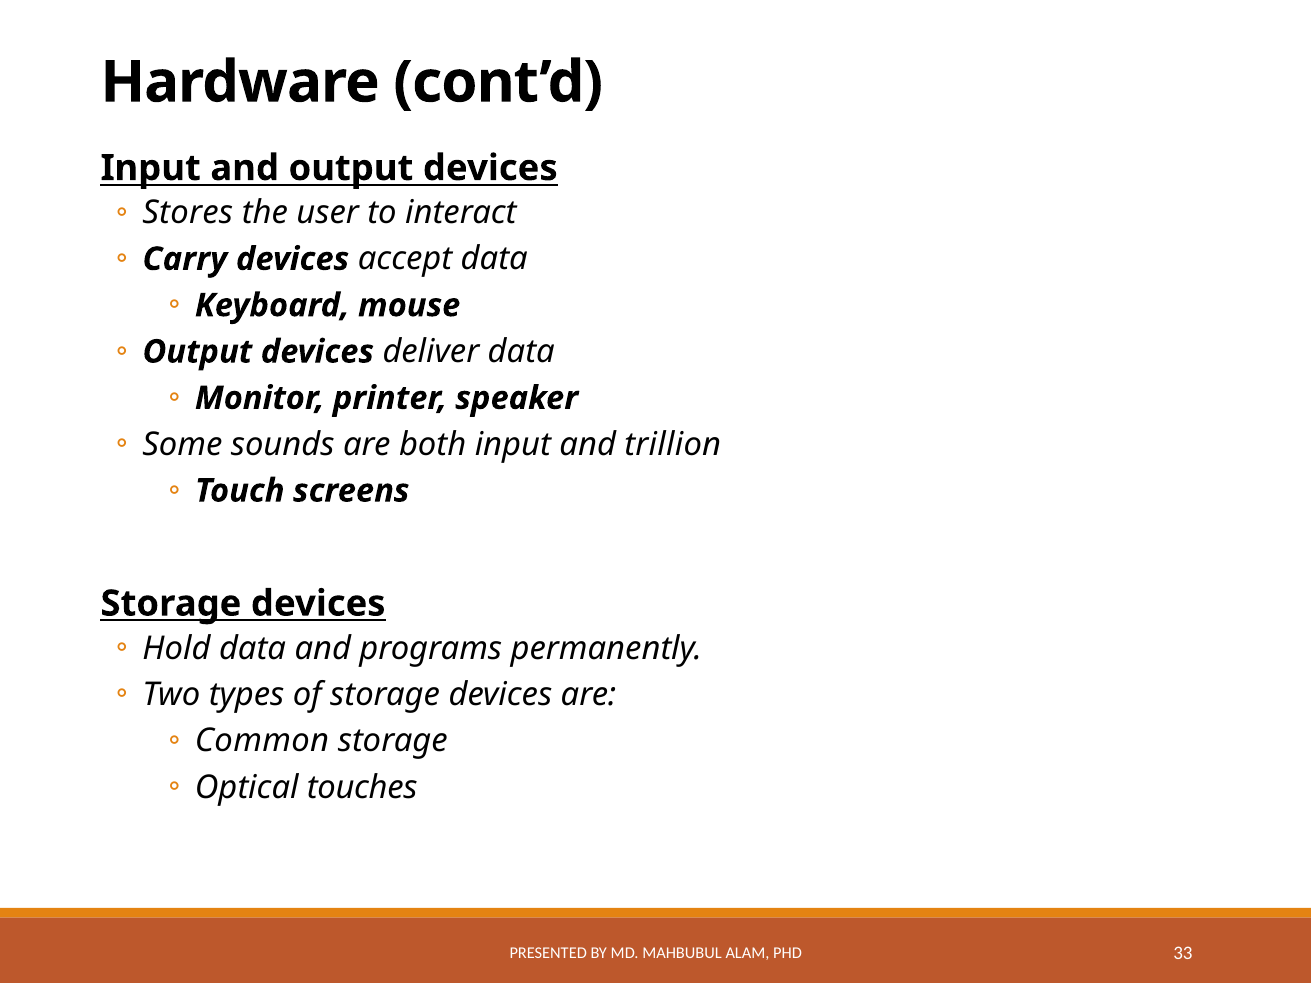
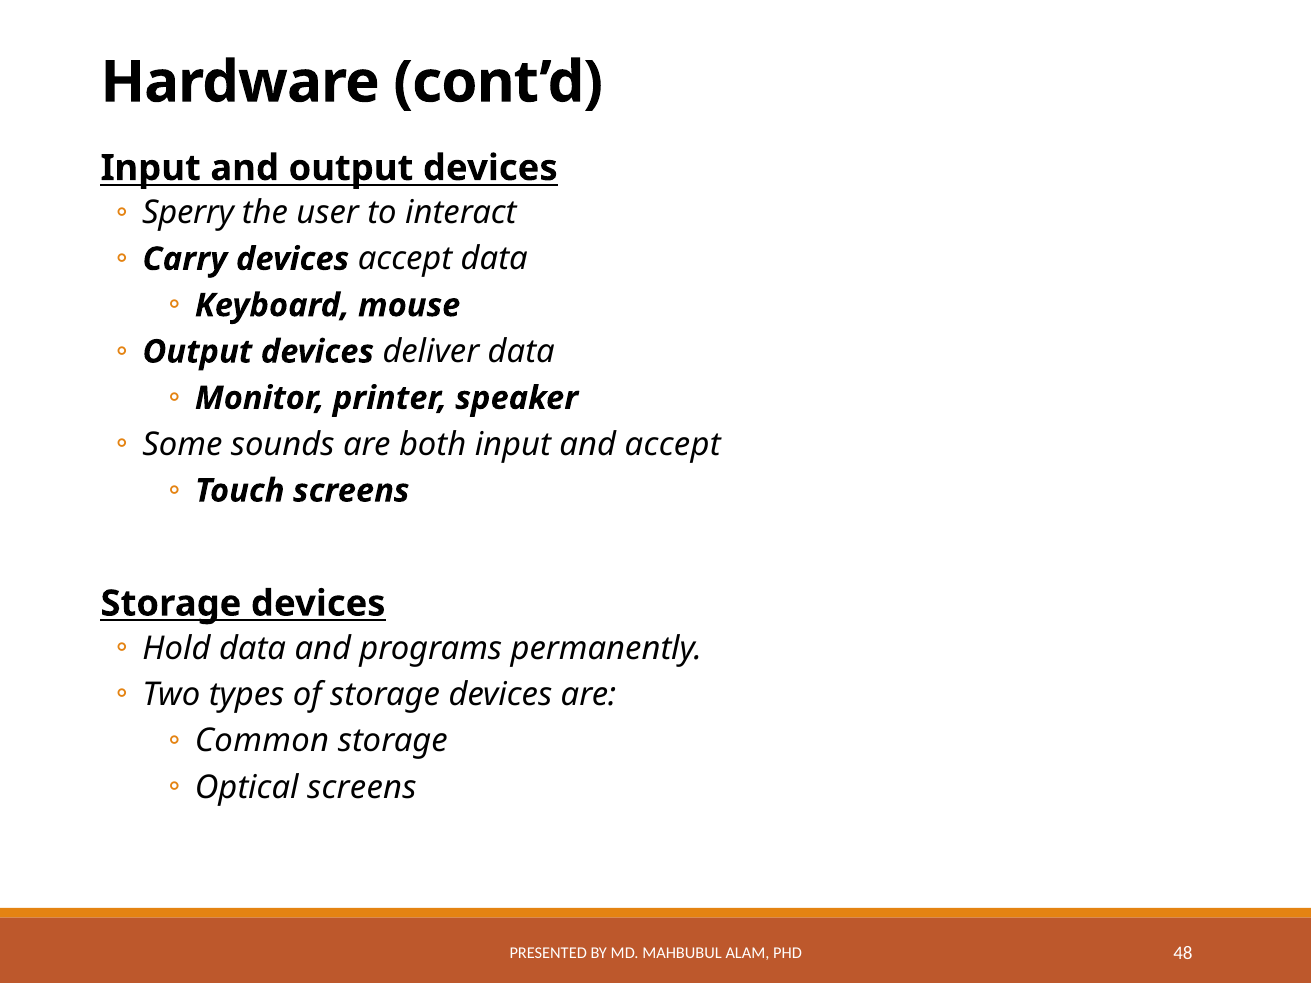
Stores: Stores -> Sperry (188, 213)
and trillion: trillion -> accept (673, 445)
Optical touches: touches -> screens (362, 788)
33: 33 -> 48 (1183, 954)
